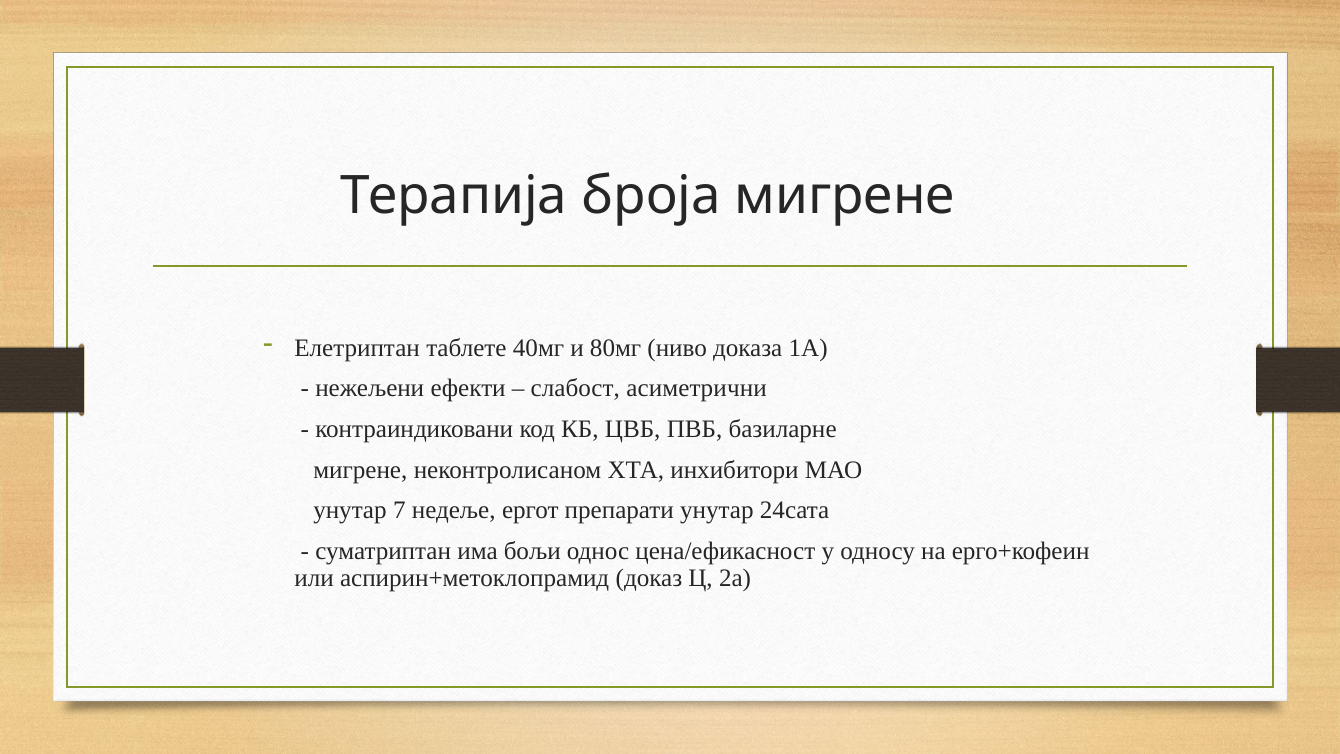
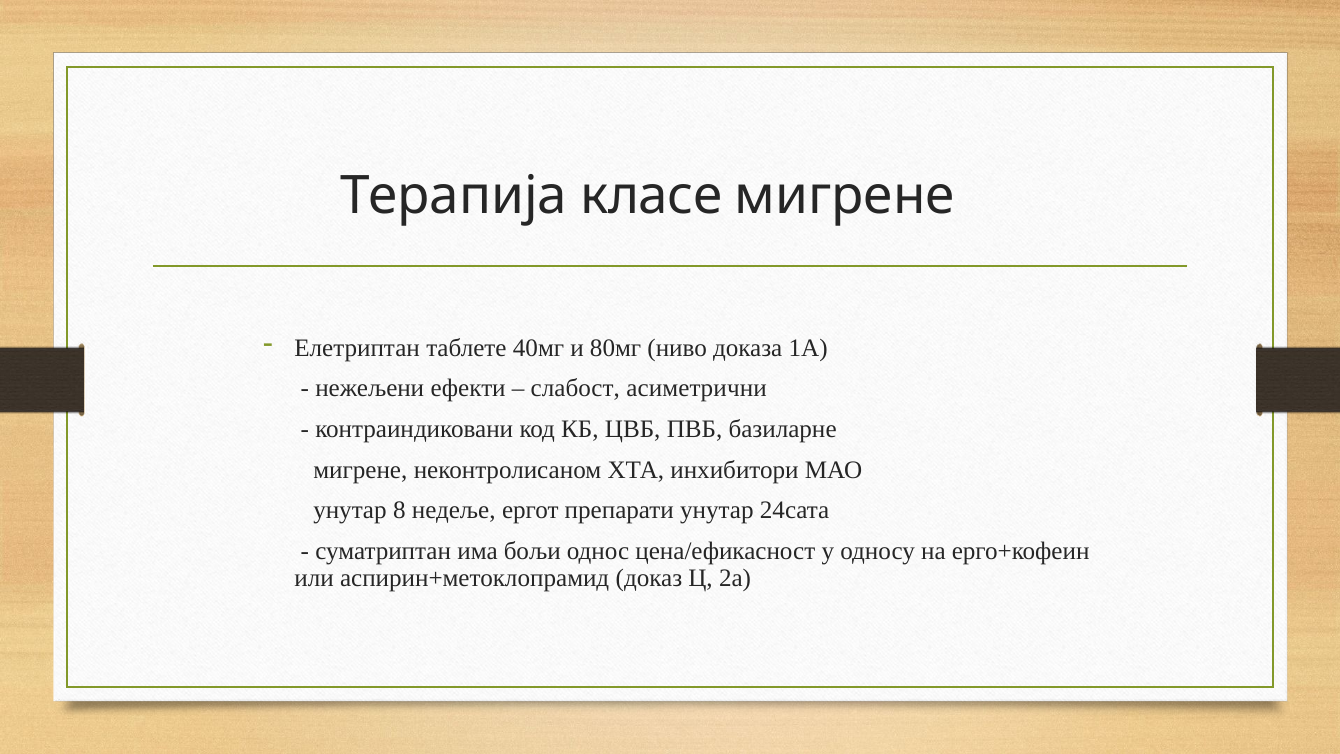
броја: броја -> класе (652, 196)
7: 7 -> 8 (399, 510)
